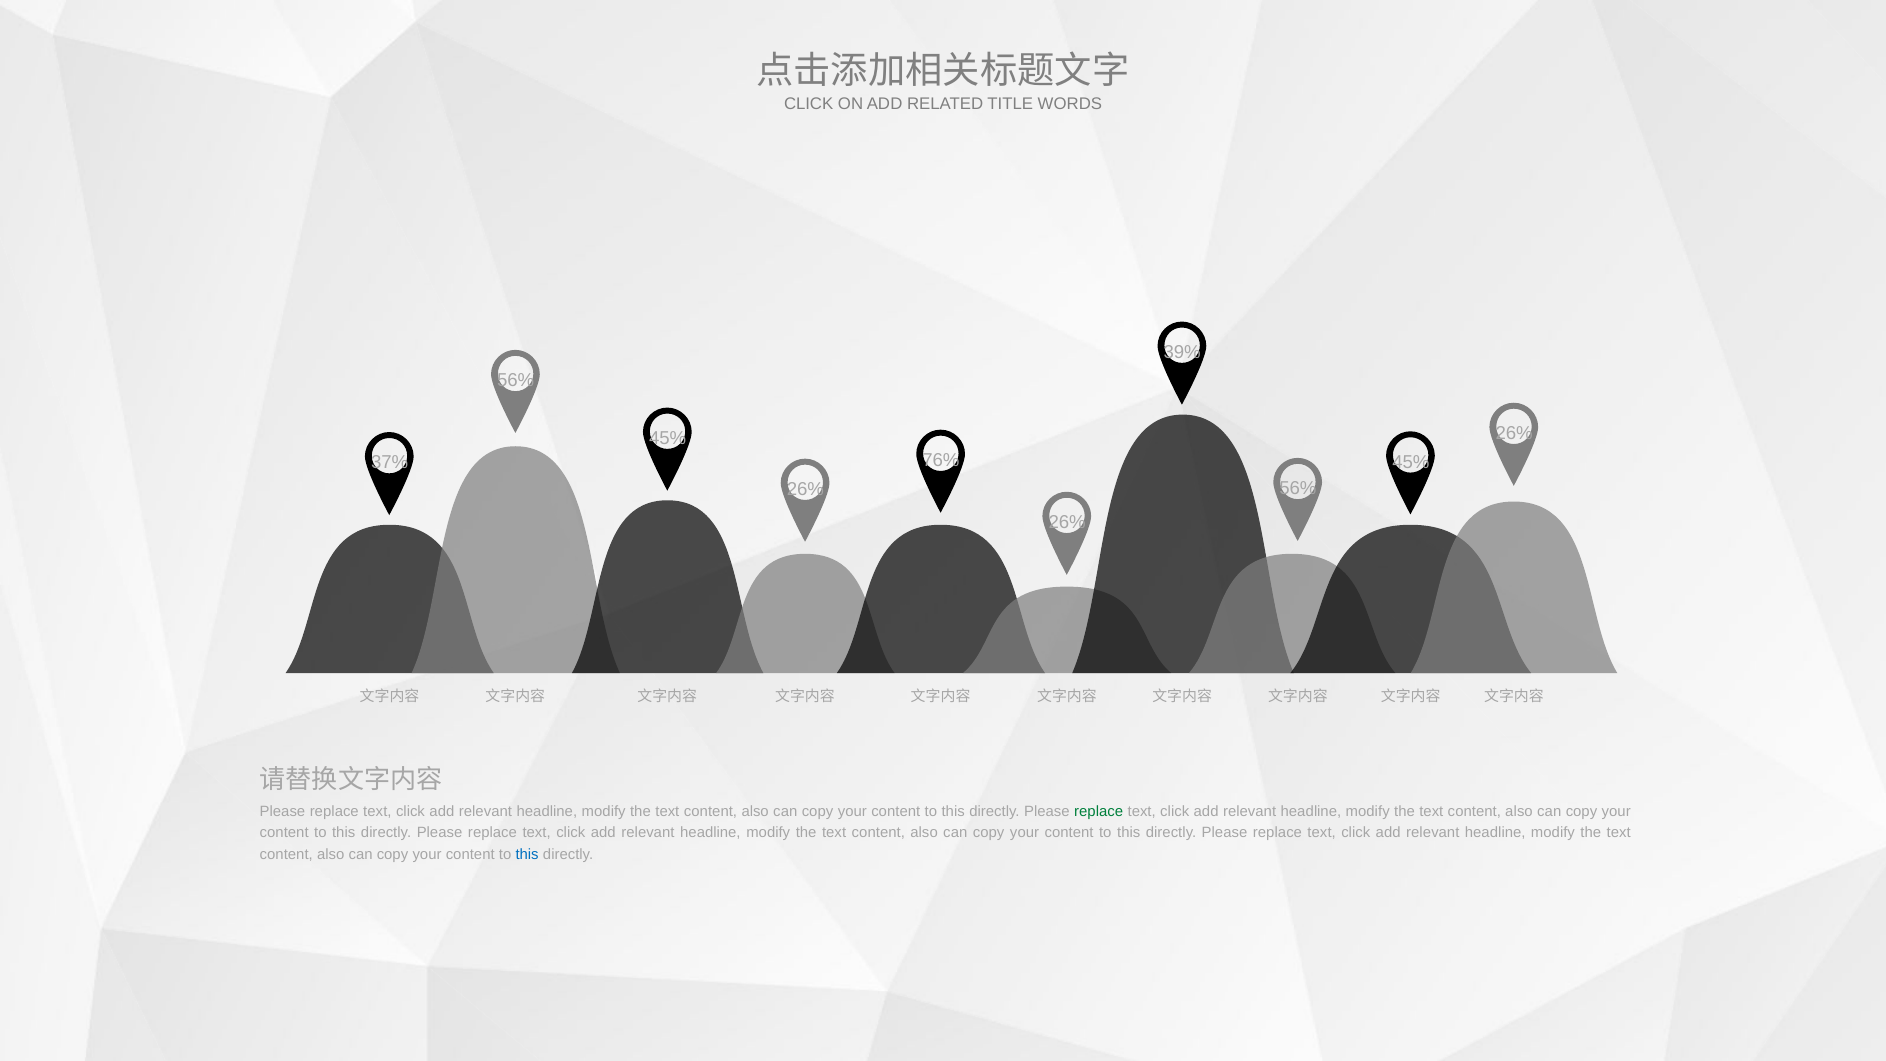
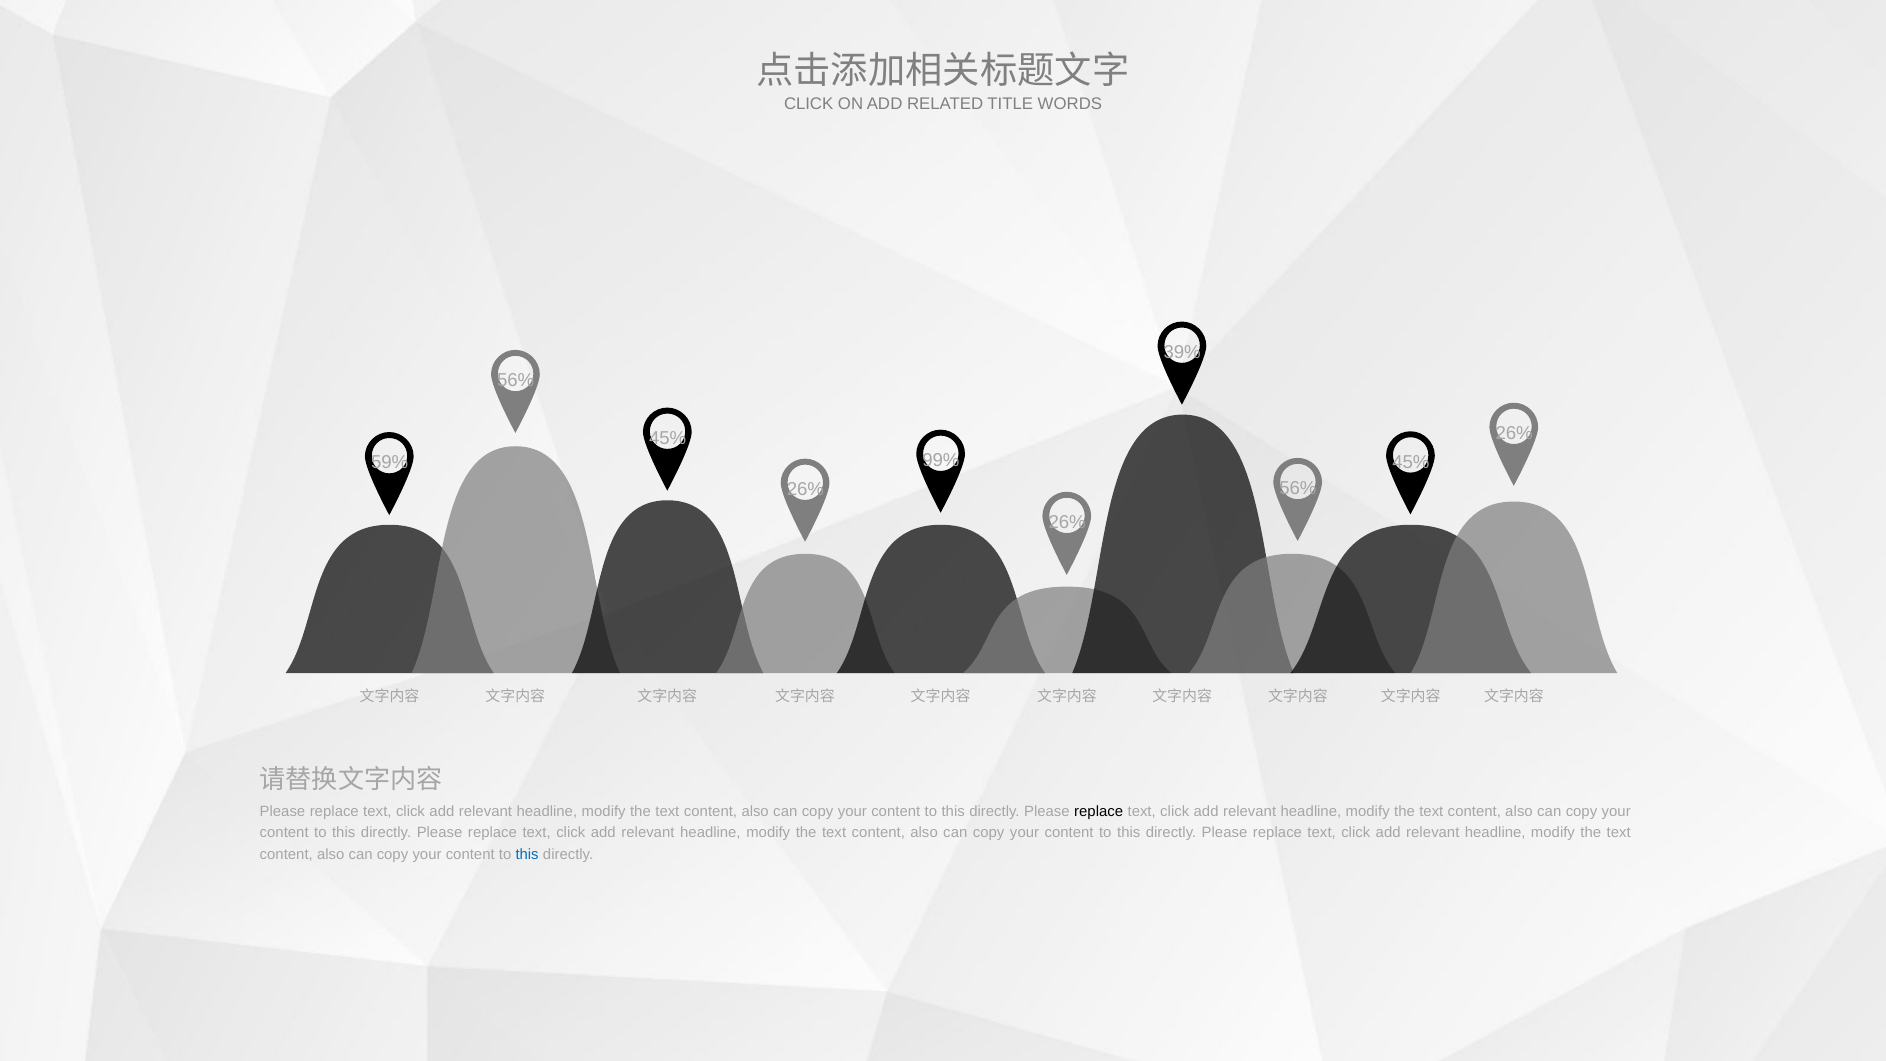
76%: 76% -> 99% (941, 460)
37%: 37% -> 59% (390, 463)
replace colour: green -> black (1099, 811)
